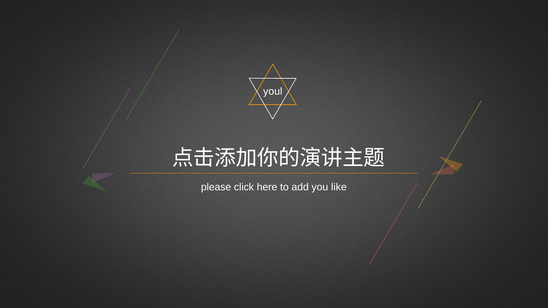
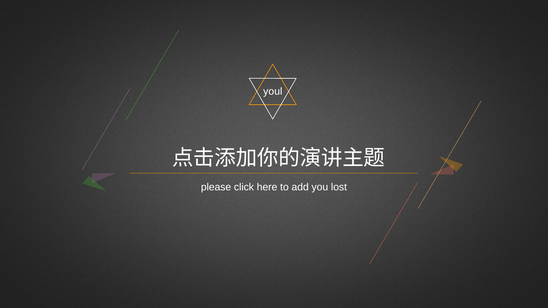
like: like -> lost (339, 187)
